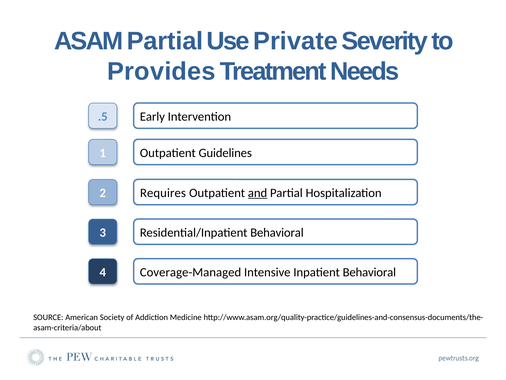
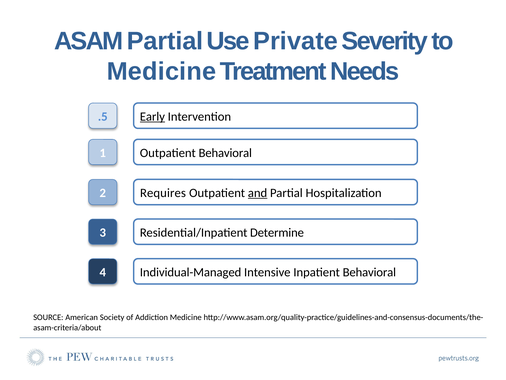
Provides: Provides -> Medicine (161, 72)
Early underline: none -> present (152, 116)
Outpatient Guidelines: Guidelines -> Behavioral (225, 153)
Residential/Inpatient Behavioral: Behavioral -> Determine (277, 232)
Coverage-Managed: Coverage-Managed -> Individual-Managed (191, 272)
